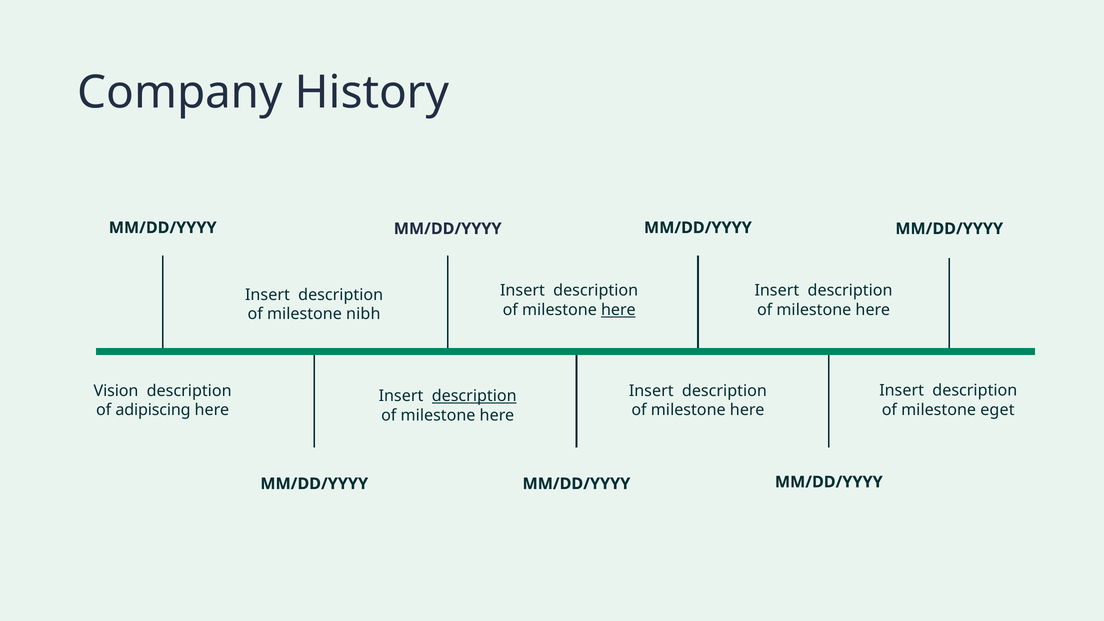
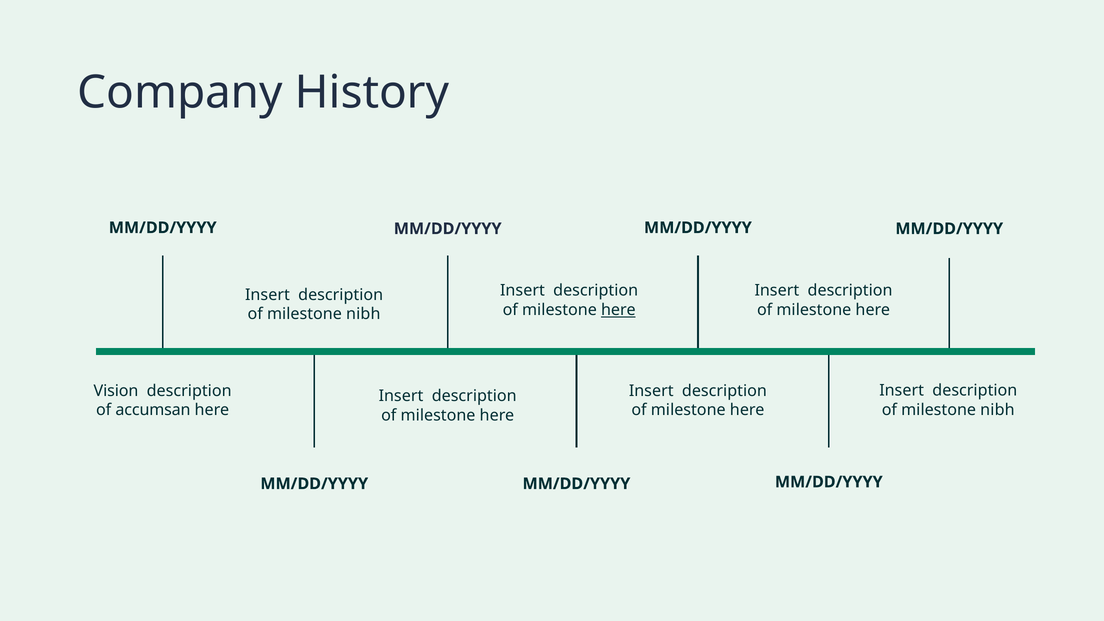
description underline: present -> none (474, 396)
eget: eget -> nibh (997, 410)
adipiscing: adipiscing -> accumsan (153, 410)
